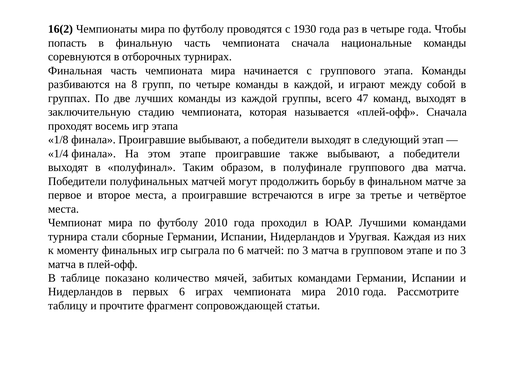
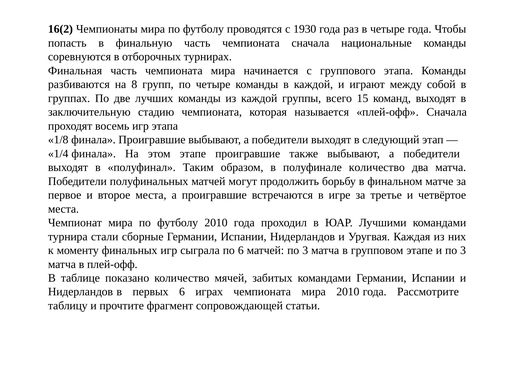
47: 47 -> 15 (363, 98)
полуфинале группового: группового -> количество (377, 168)
